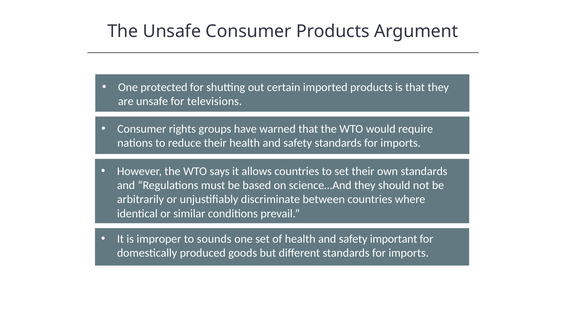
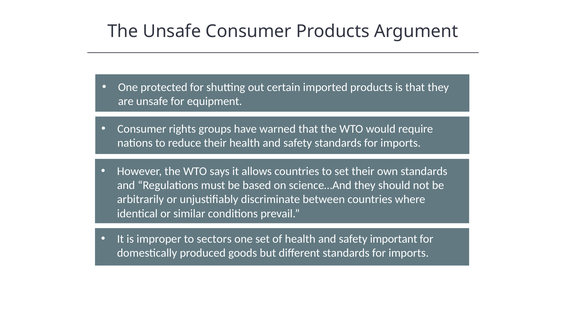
televisions: televisions -> equipment (215, 102)
sounds: sounds -> sectors (214, 239)
